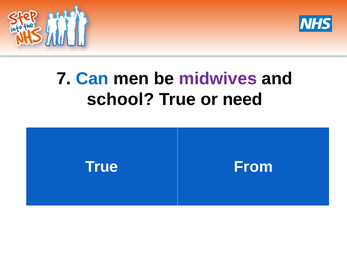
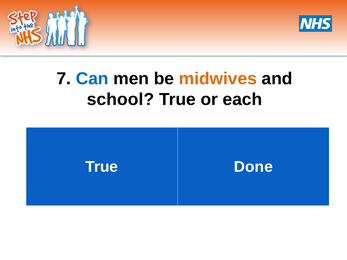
midwives colour: purple -> orange (218, 79)
need: need -> each (242, 99)
From: From -> Done (253, 167)
